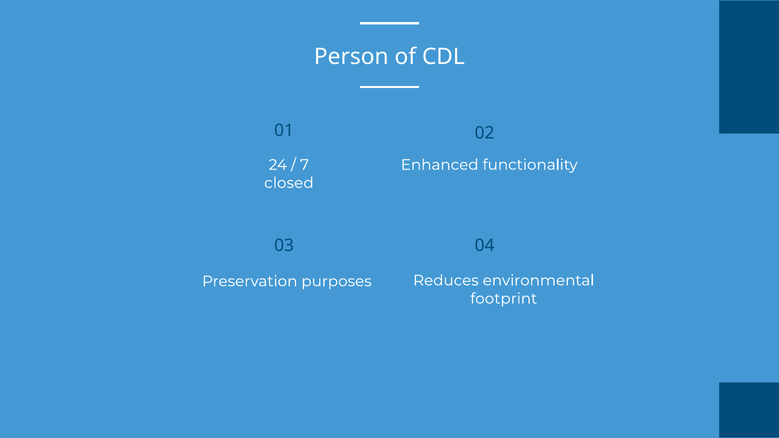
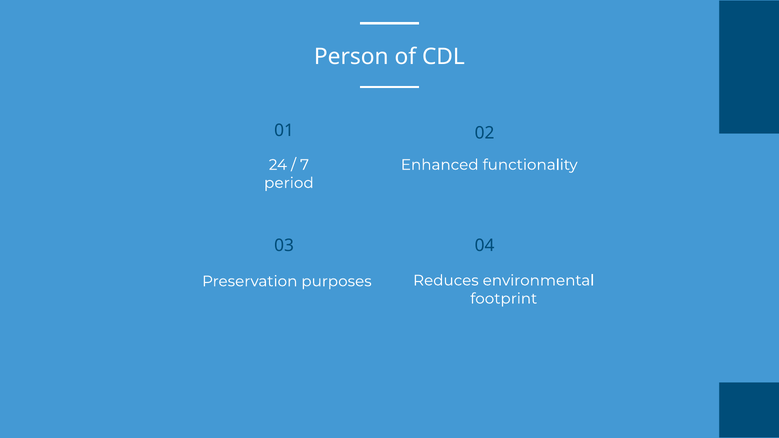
closed: closed -> period (289, 183)
